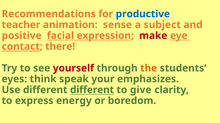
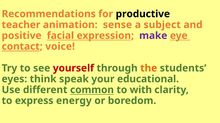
productive colour: blue -> black (143, 14)
make colour: red -> purple (153, 36)
there: there -> voice (60, 47)
emphasizes: emphasizes -> educational (148, 79)
different different: different -> common (92, 90)
give: give -> with (141, 90)
